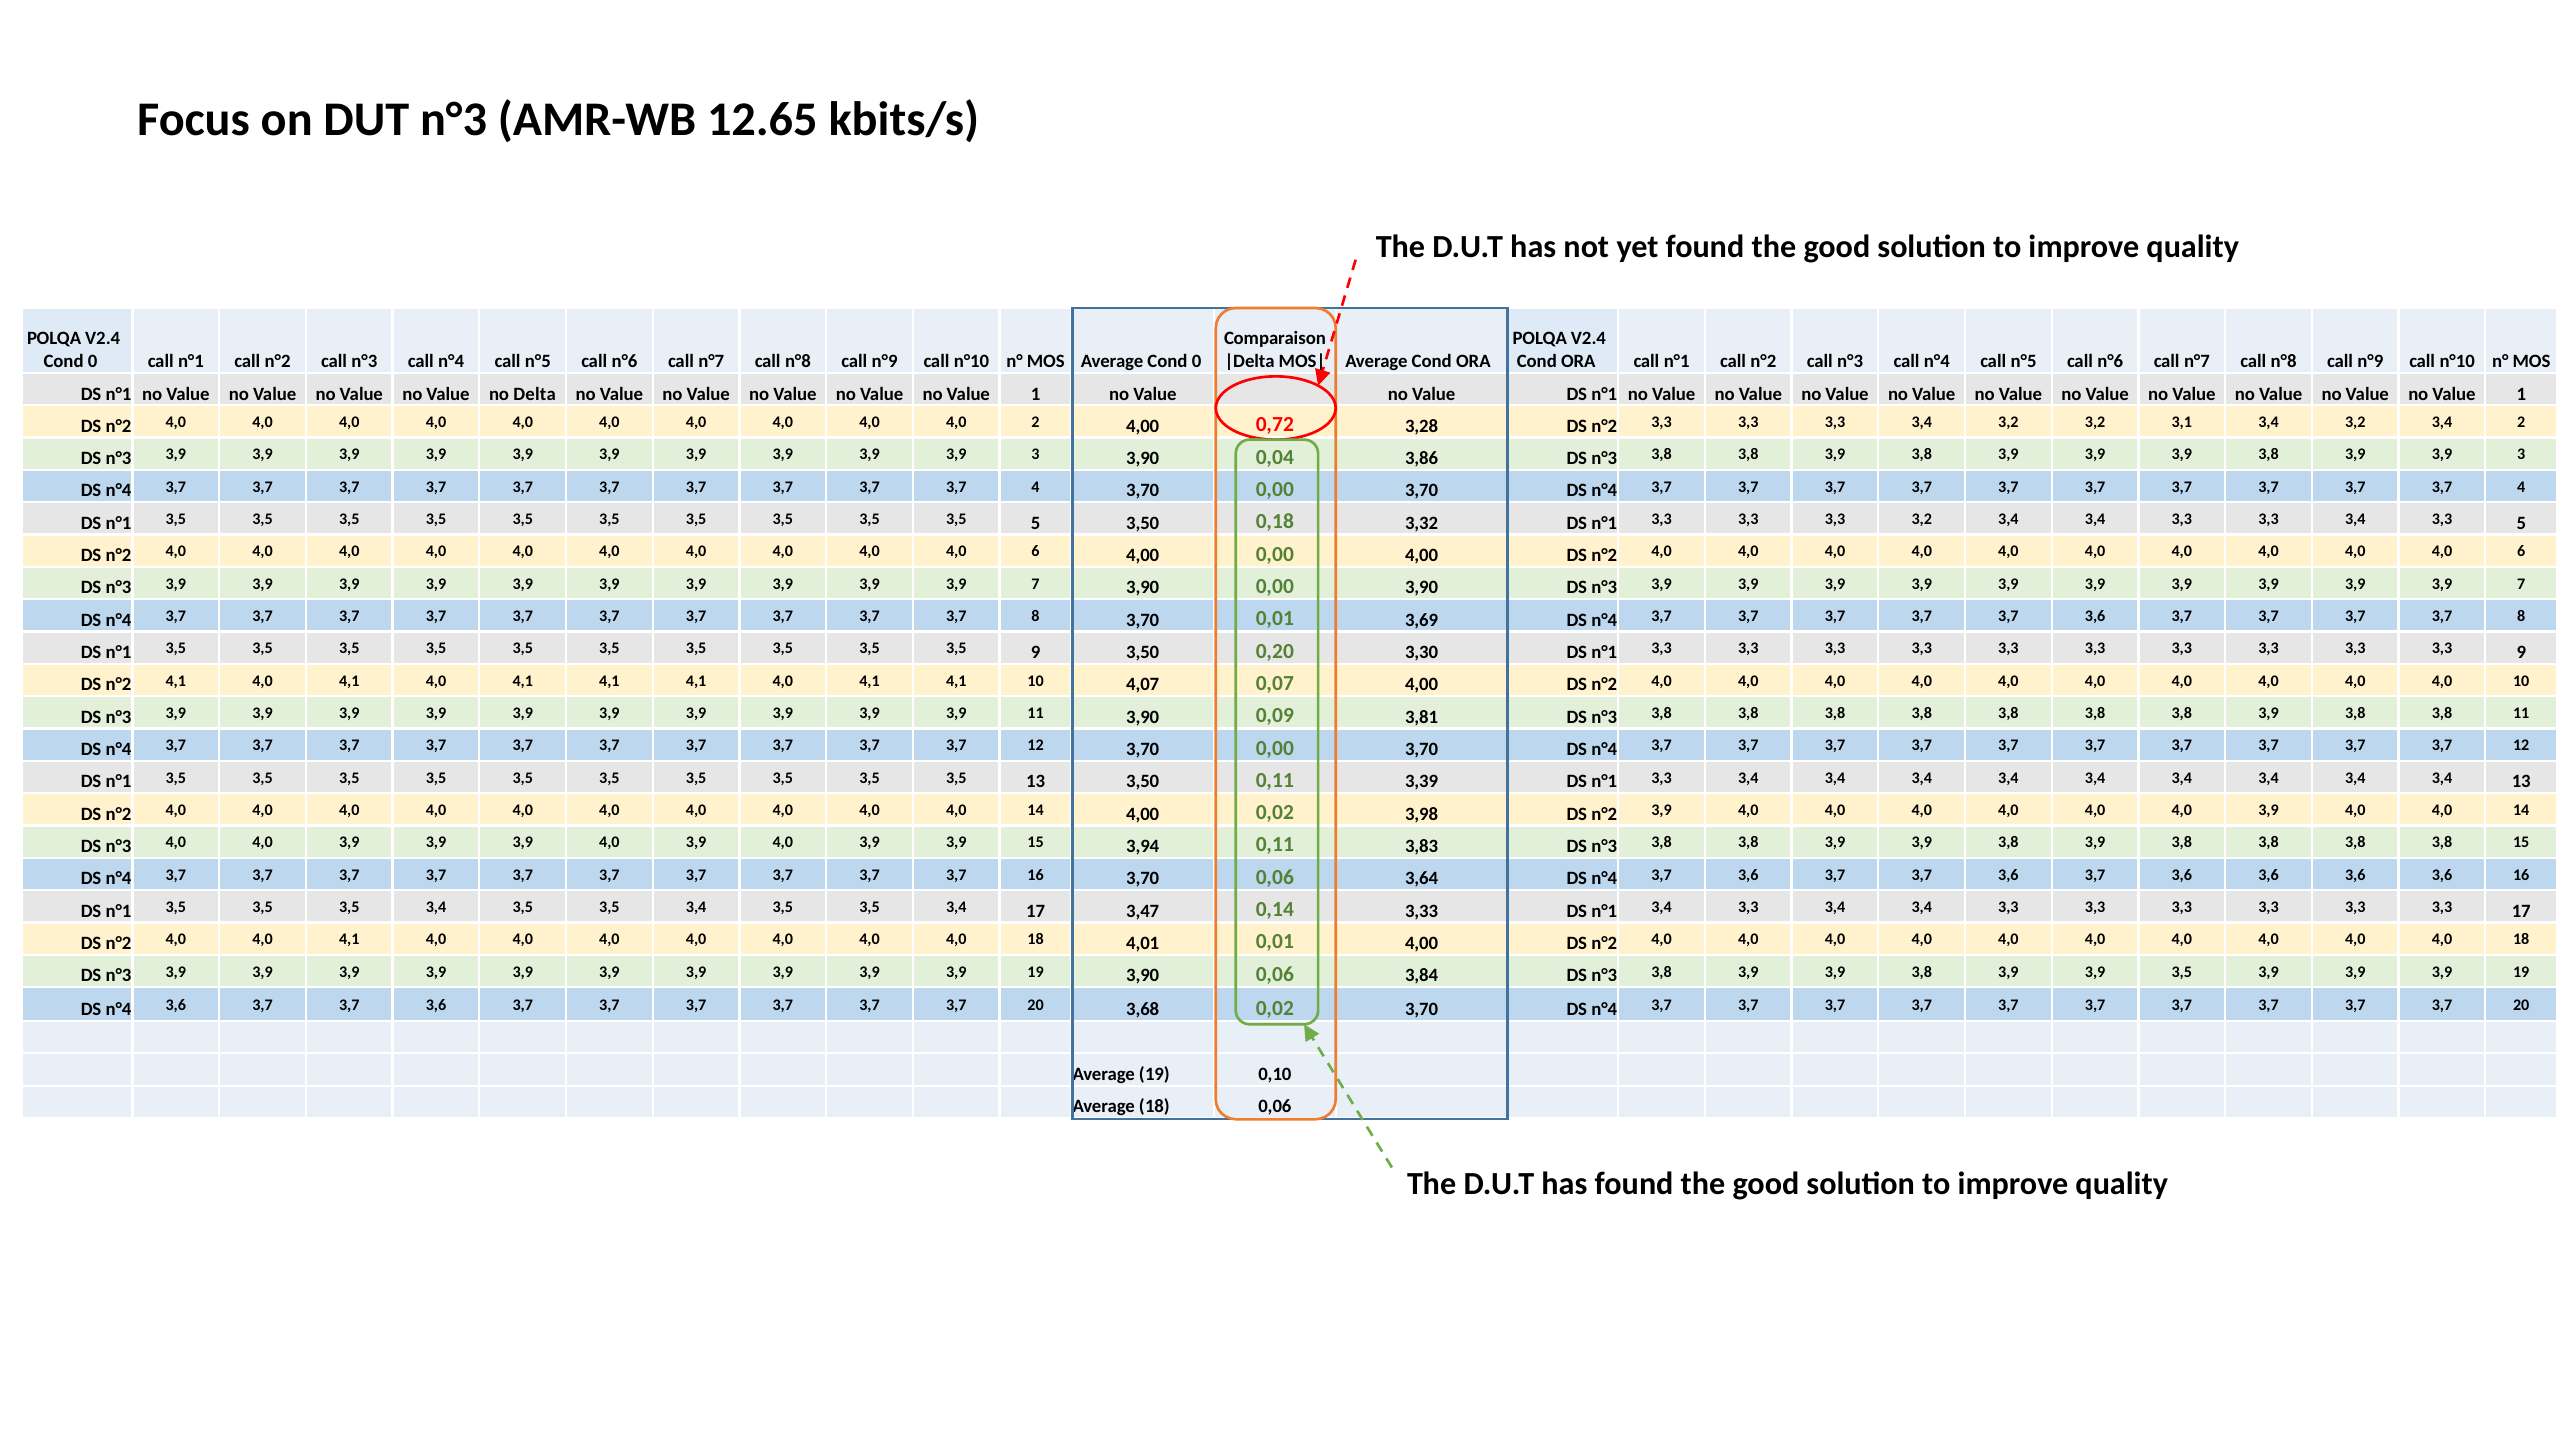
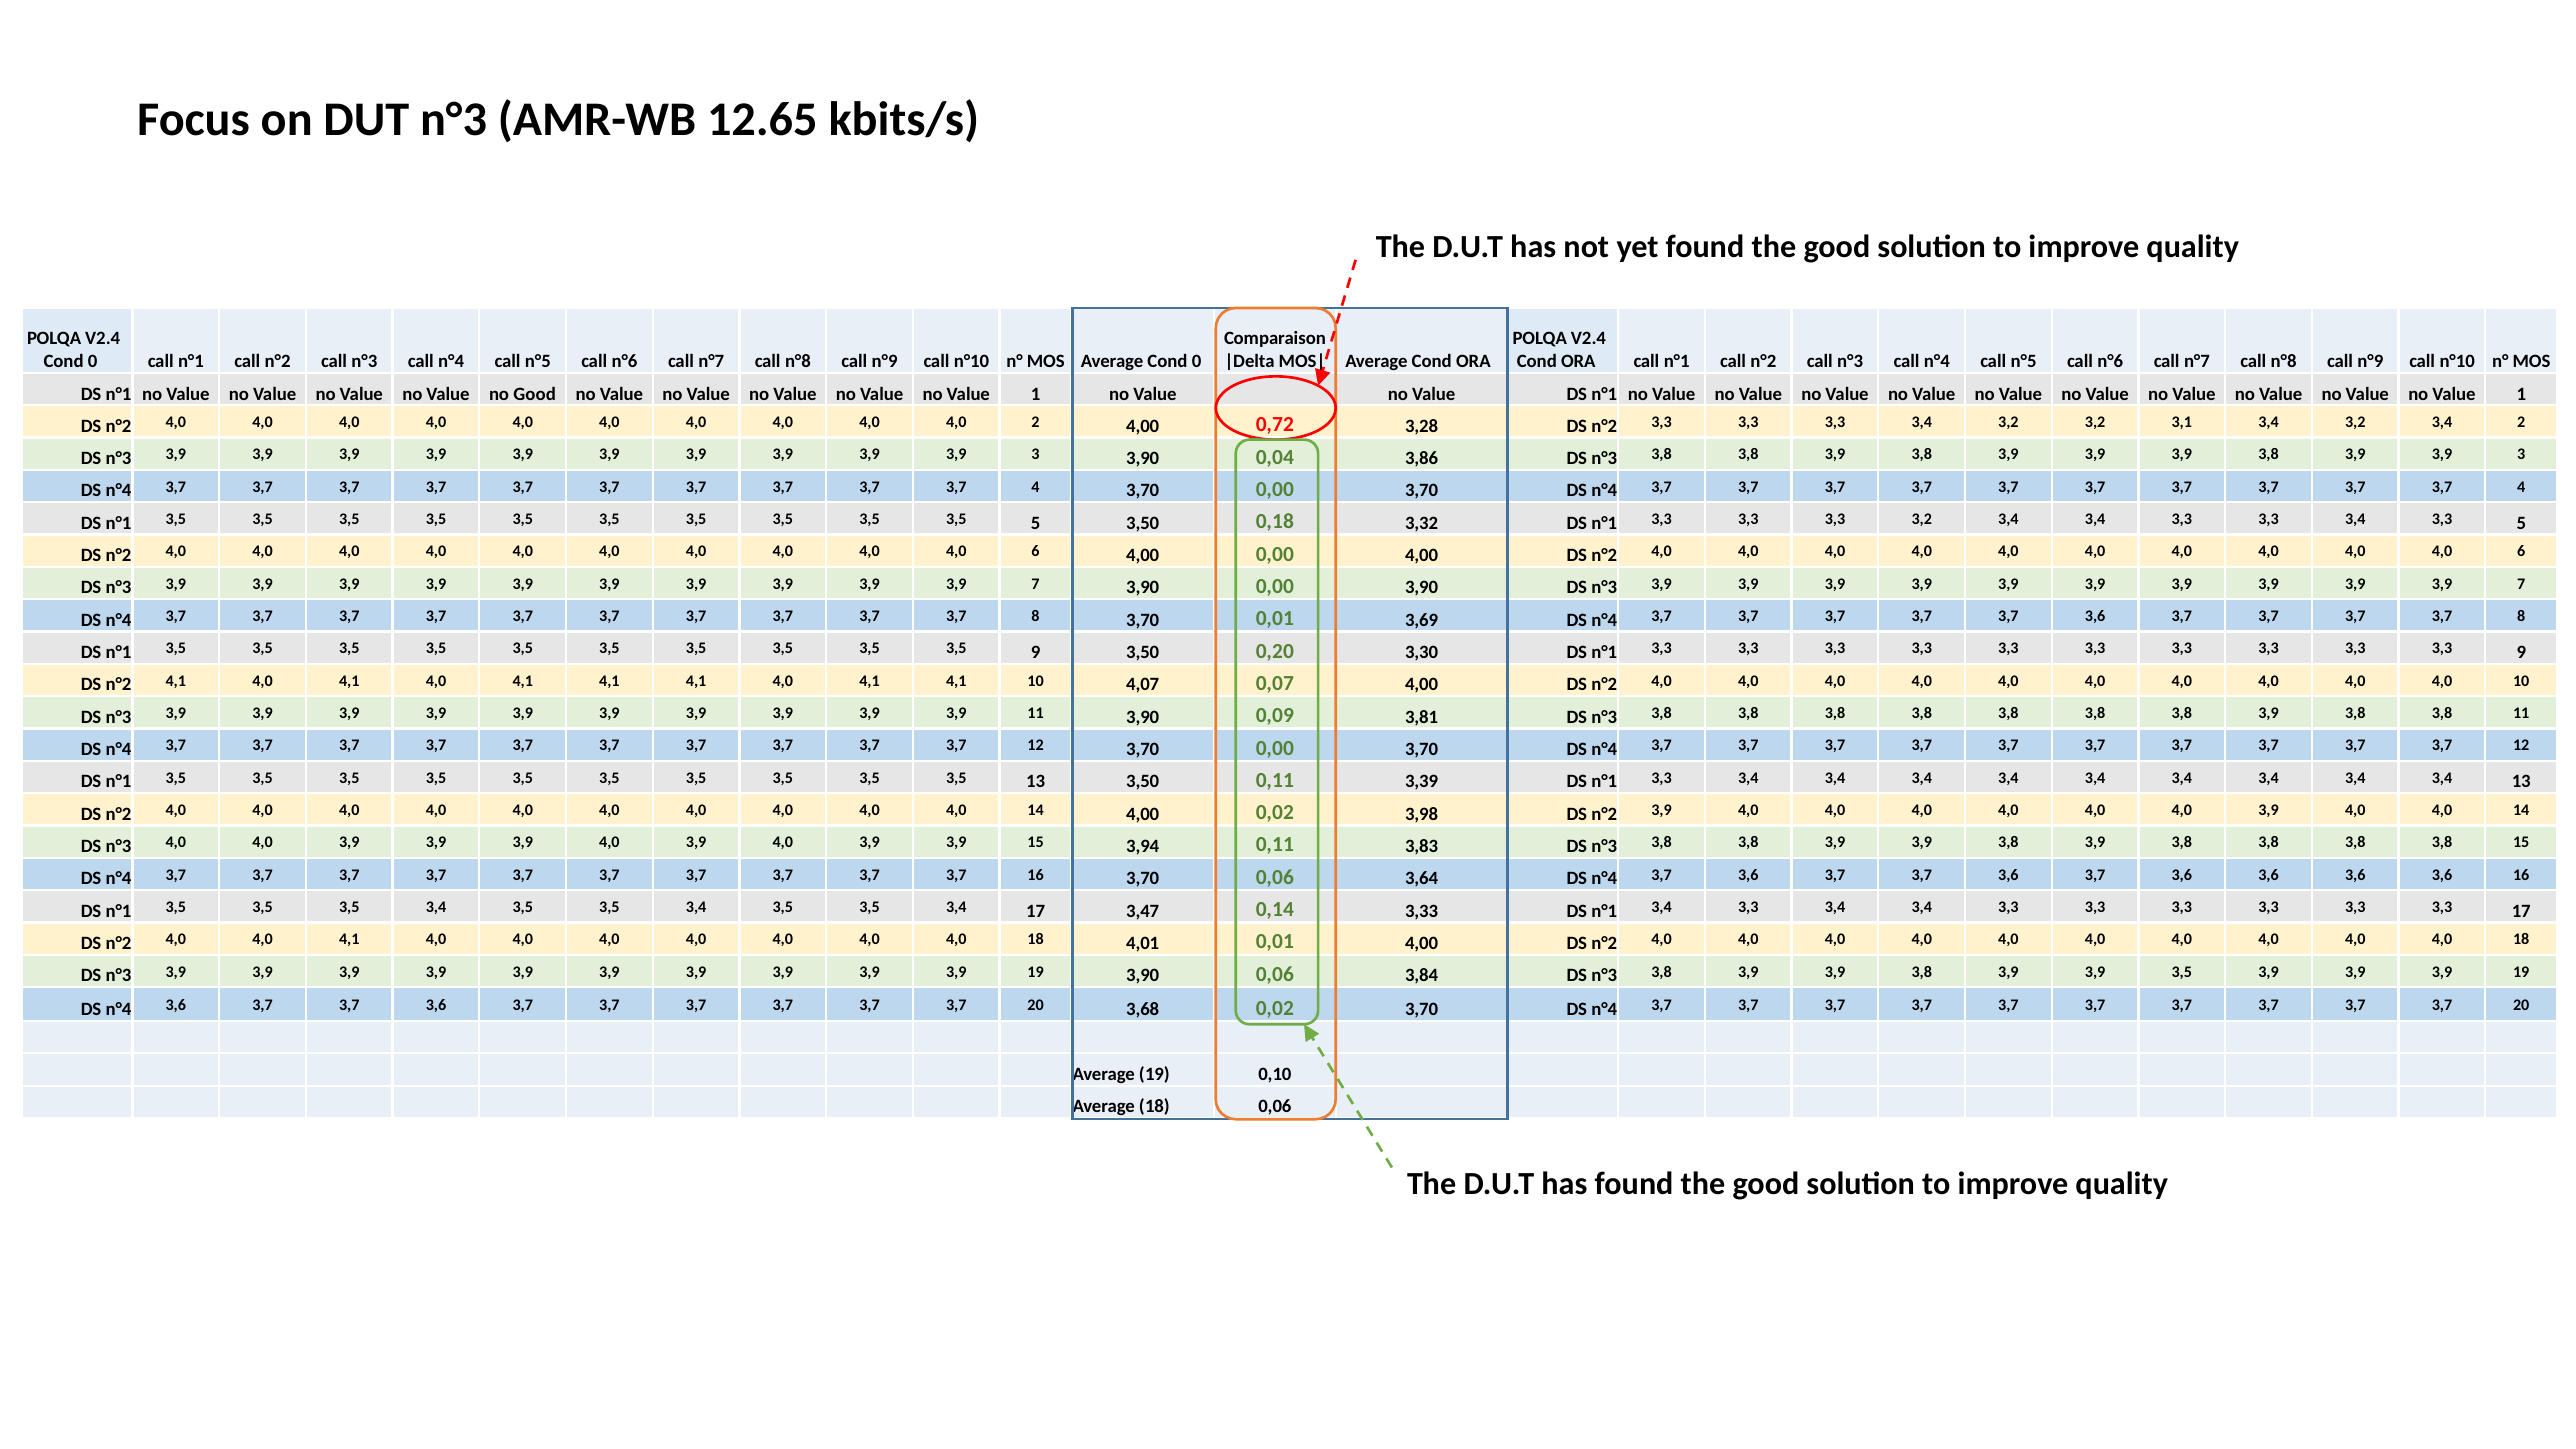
no Delta: Delta -> Good (535, 394)
